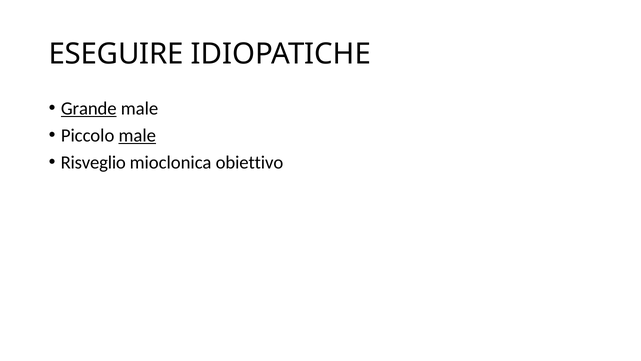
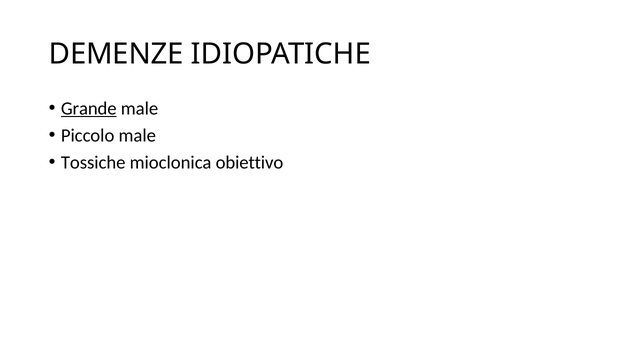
ESEGUIRE: ESEGUIRE -> DEMENZE (116, 54)
male underline: present -> none (137, 135)
Risveglio: Risveglio -> Tossiche (93, 162)
